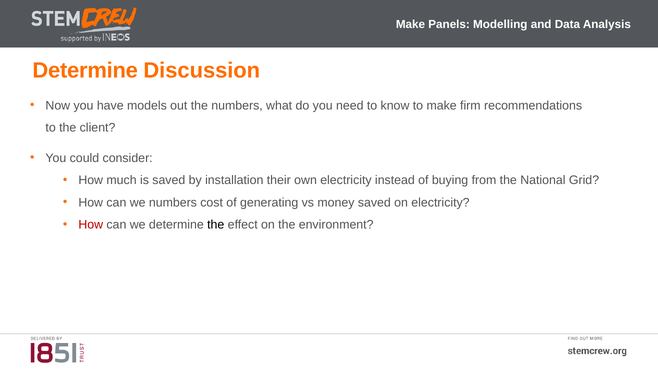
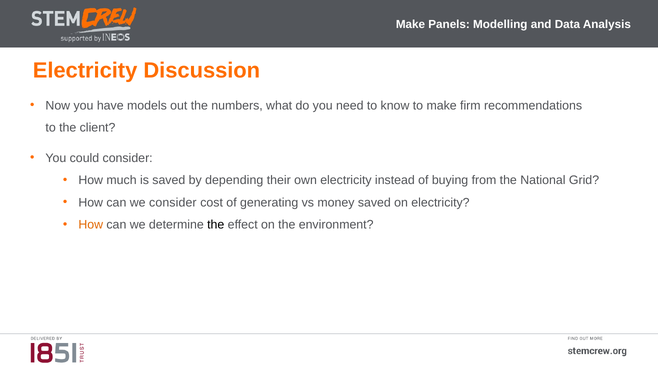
Determine: Determine -> Electricity (85, 71)
installation: installation -> depending (234, 180)
we numbers: numbers -> consider (173, 203)
How colour: red -> orange (91, 225)
